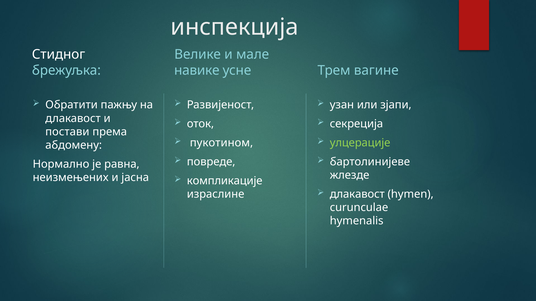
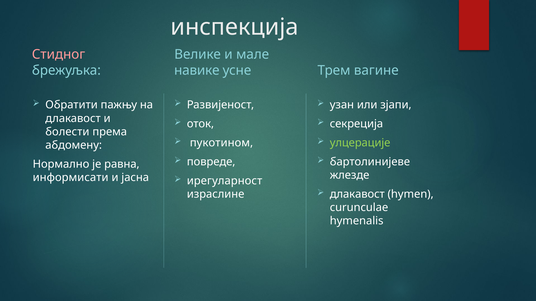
Стидног colour: white -> pink (58, 54)
постави: постави -> болести (67, 132)
неизмењених: неизмењених -> информисати (71, 178)
компликације: компликације -> ирегуларност (225, 181)
